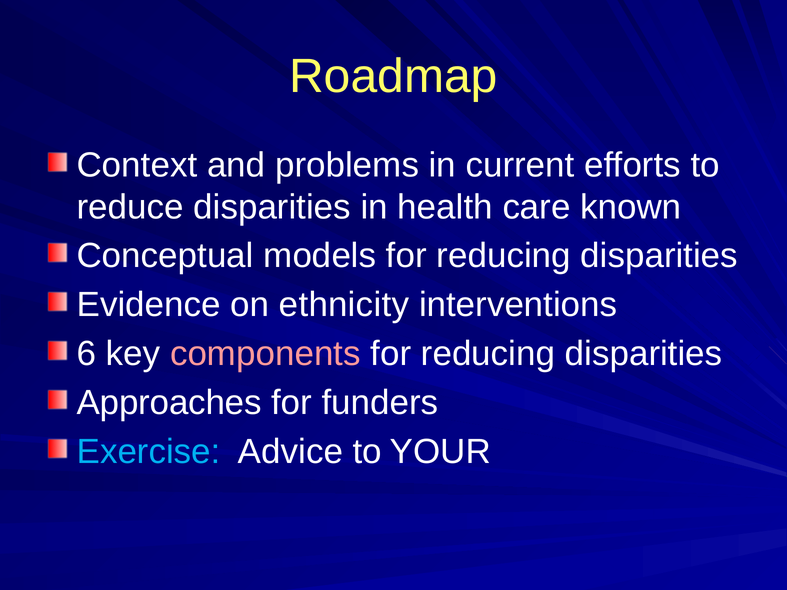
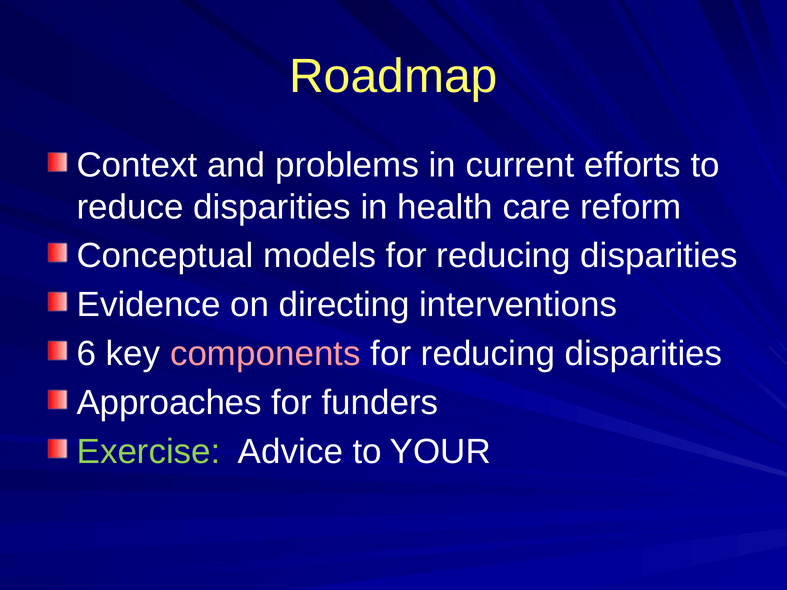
known: known -> reform (631, 207)
ethnicity: ethnicity -> directing (344, 305)
Exercise colour: light blue -> light green (149, 452)
